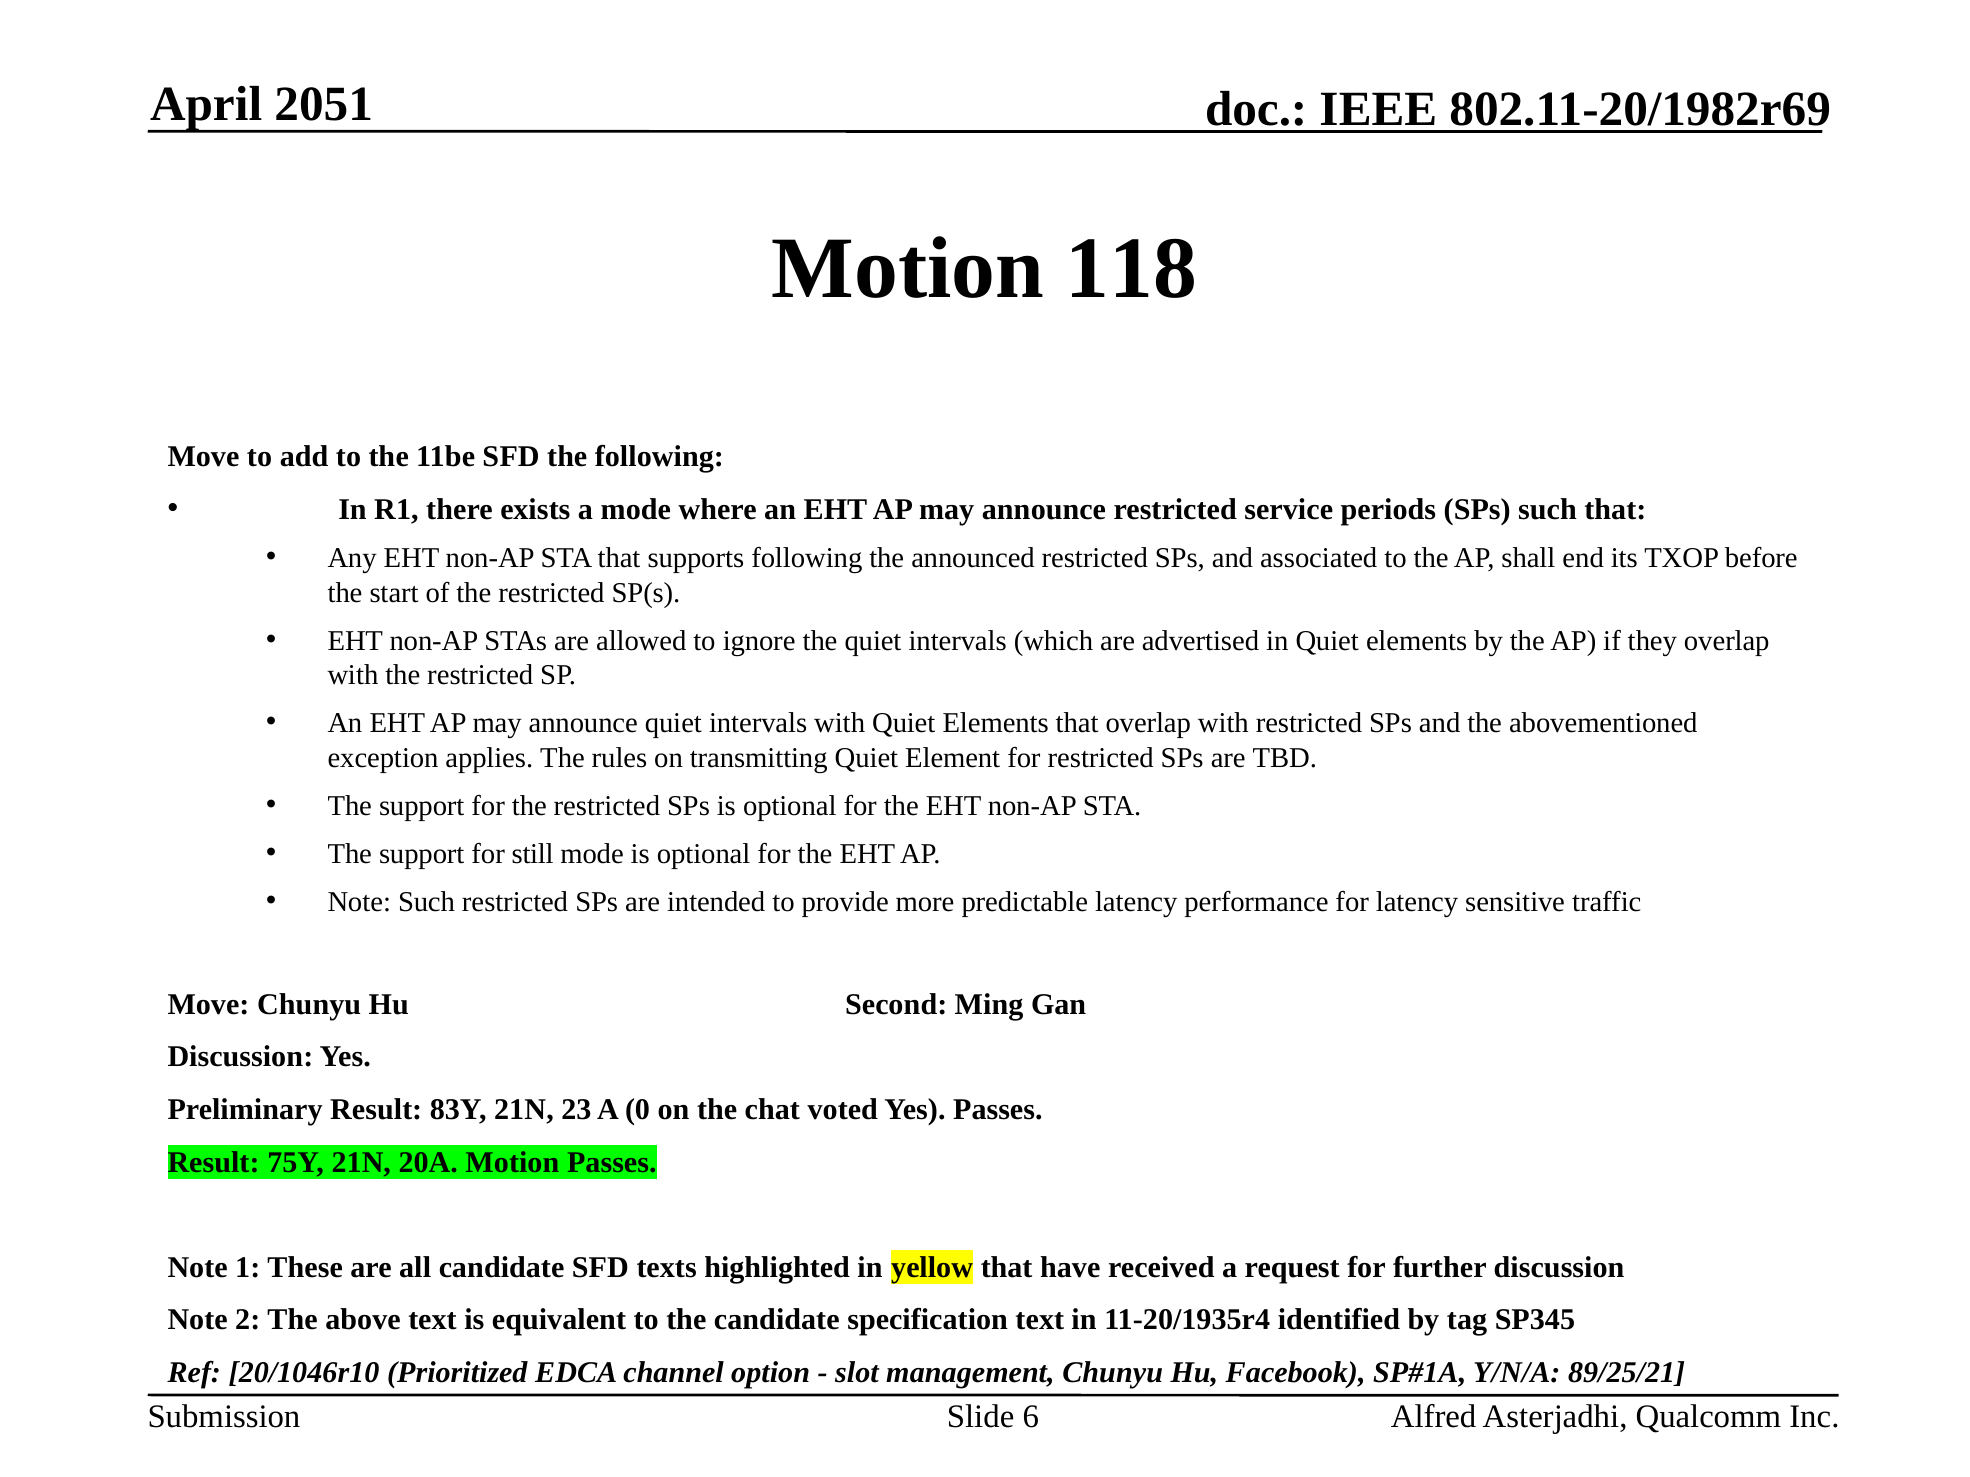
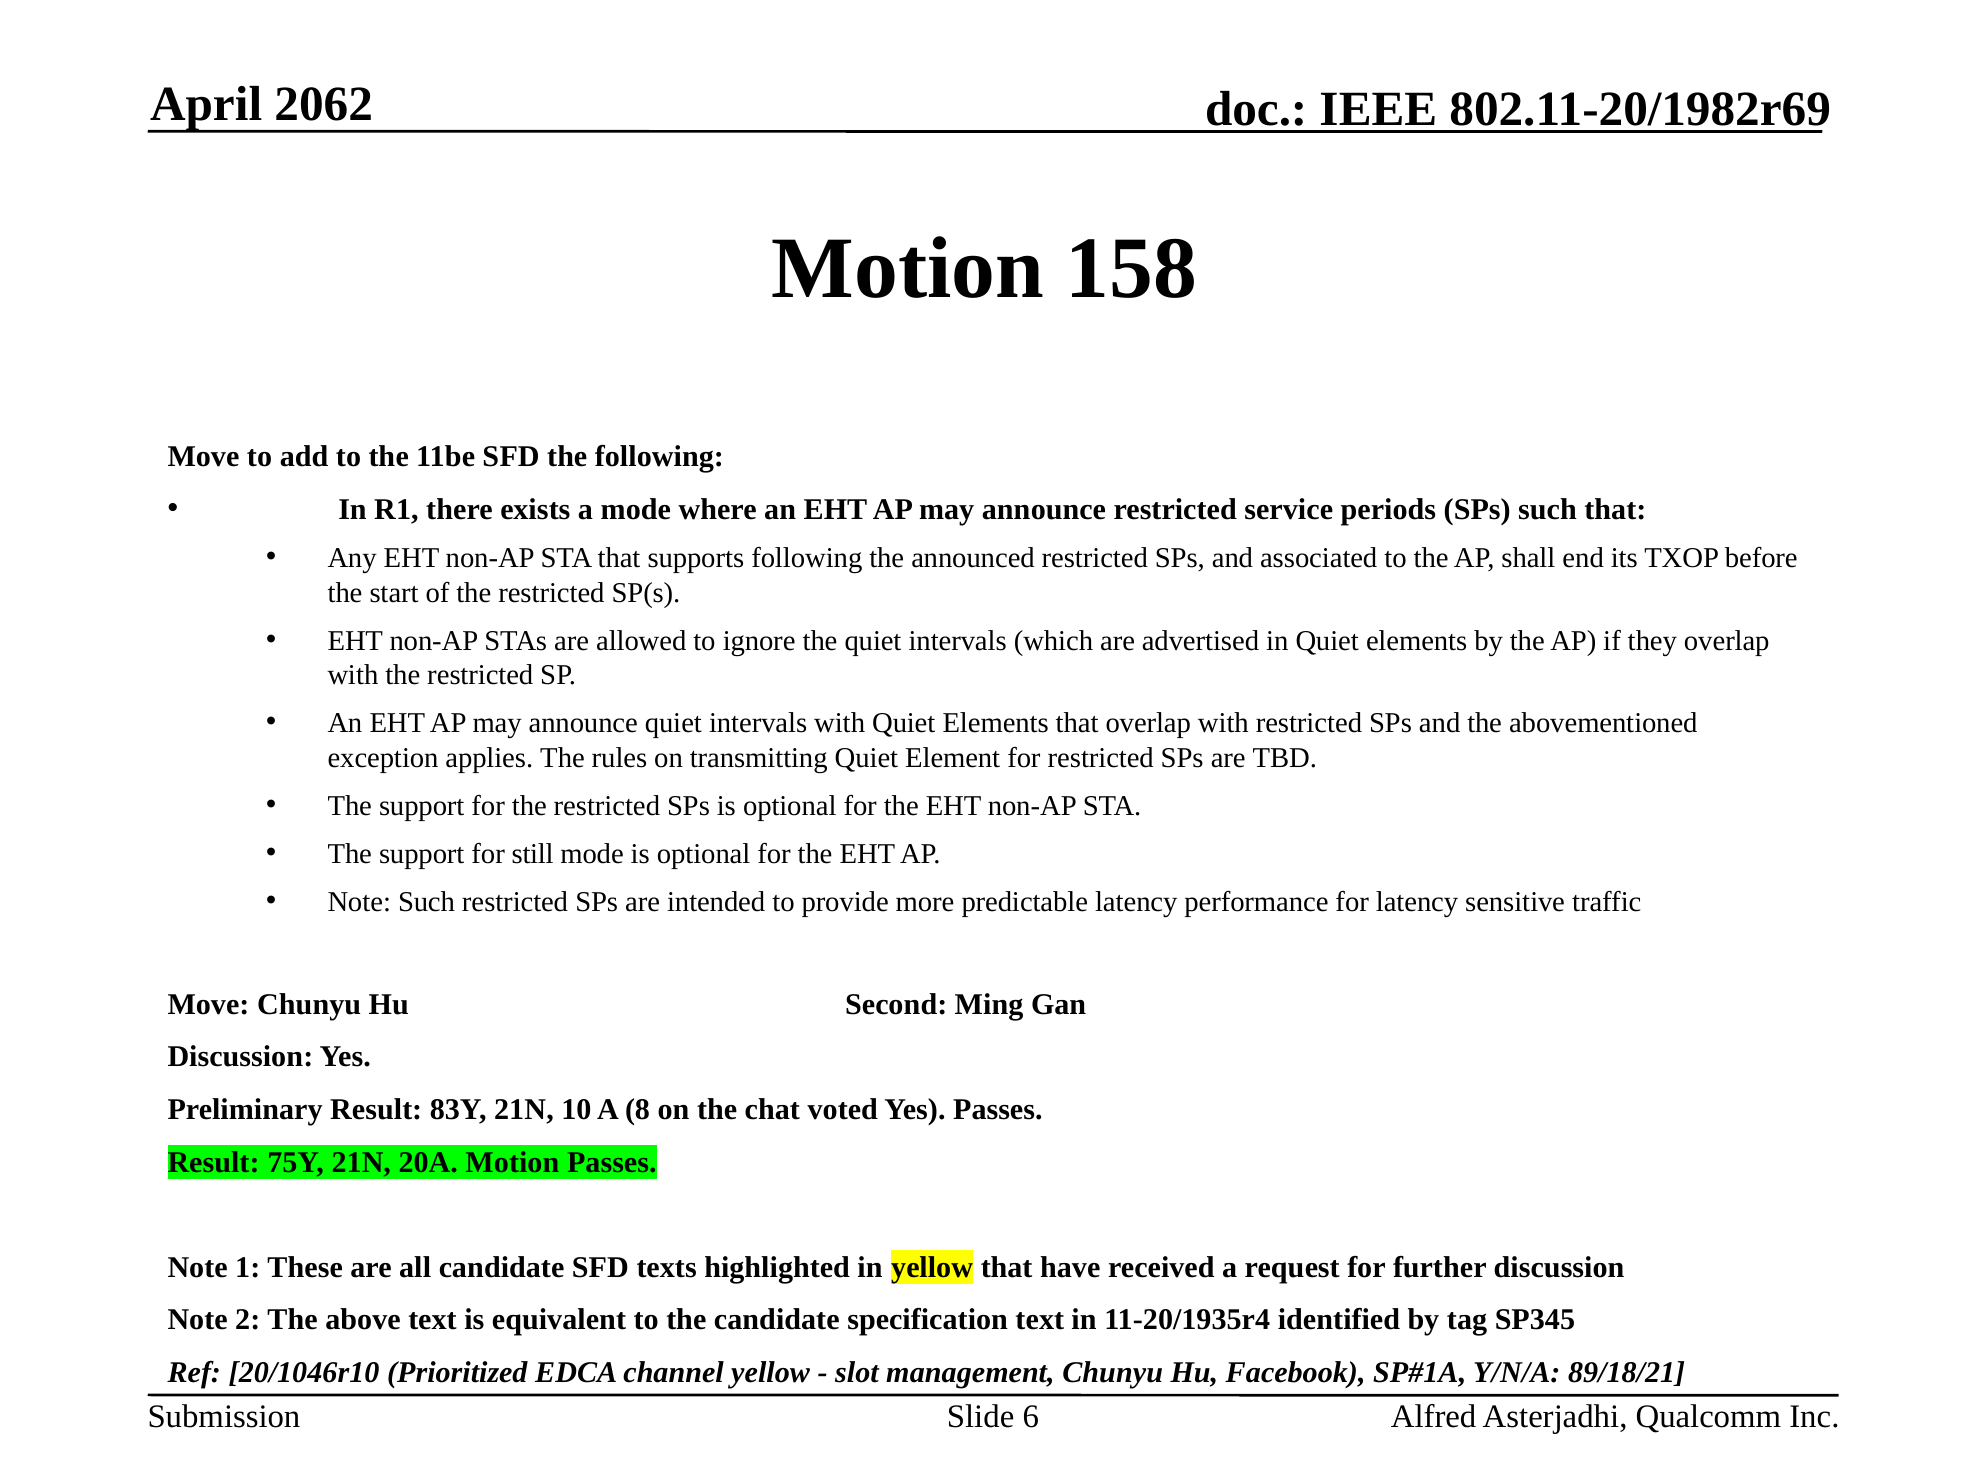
2051: 2051 -> 2062 (324, 104)
118: 118 -> 158 (1132, 269)
23: 23 -> 10 (576, 1110)
0: 0 -> 8 (638, 1110)
channel option: option -> yellow (771, 1373)
89/25/21: 89/25/21 -> 89/18/21 (1627, 1373)
